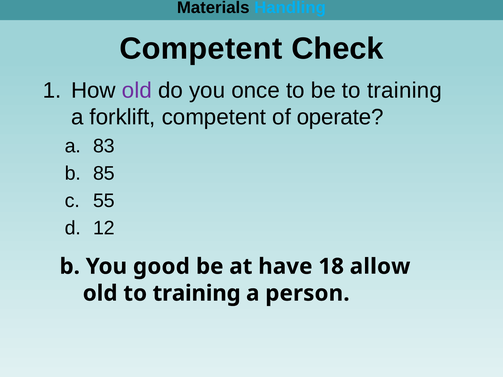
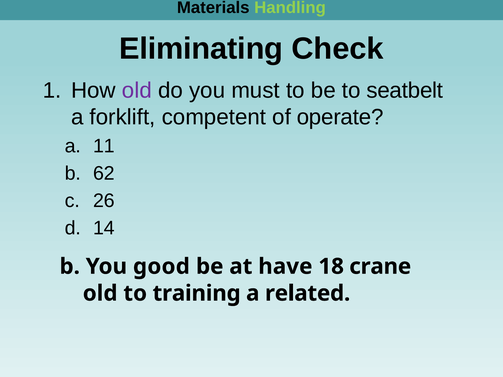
Handling colour: light blue -> light green (290, 8)
Competent: Competent -> Eliminating (201, 49)
once: once -> must (256, 90)
be to training: training -> seatbelt (405, 90)
83: 83 -> 11 (104, 146)
85: 85 -> 62 (104, 174)
55: 55 -> 26 (104, 201)
12: 12 -> 14 (104, 228)
allow: allow -> crane (380, 267)
person: person -> related (308, 293)
